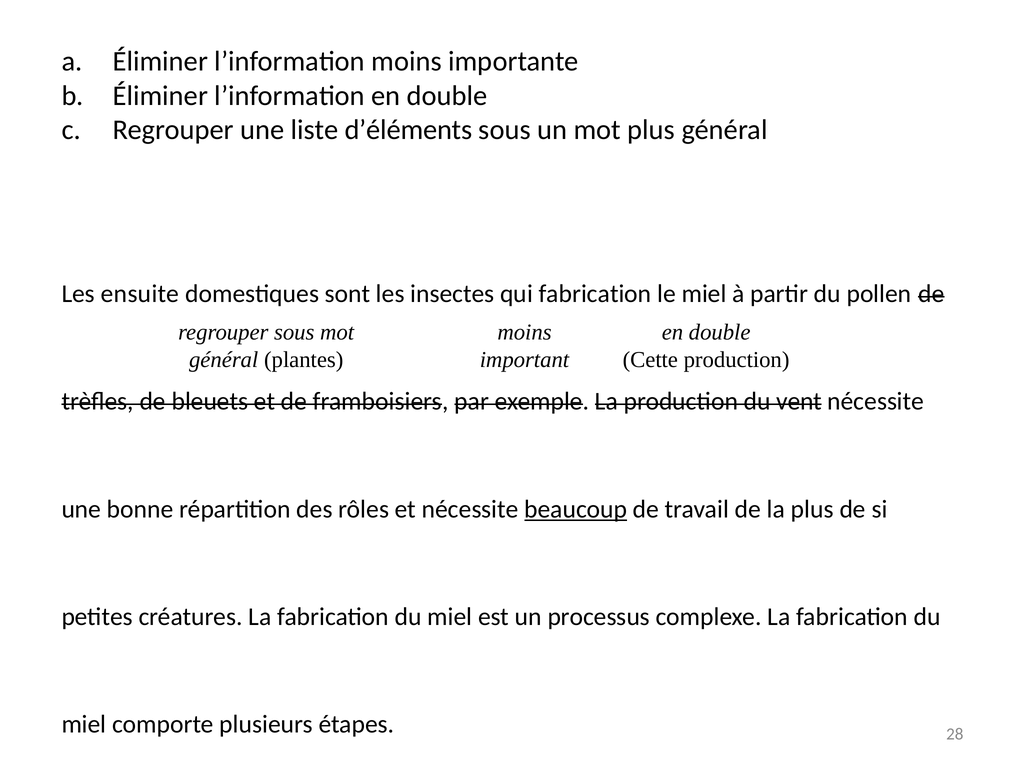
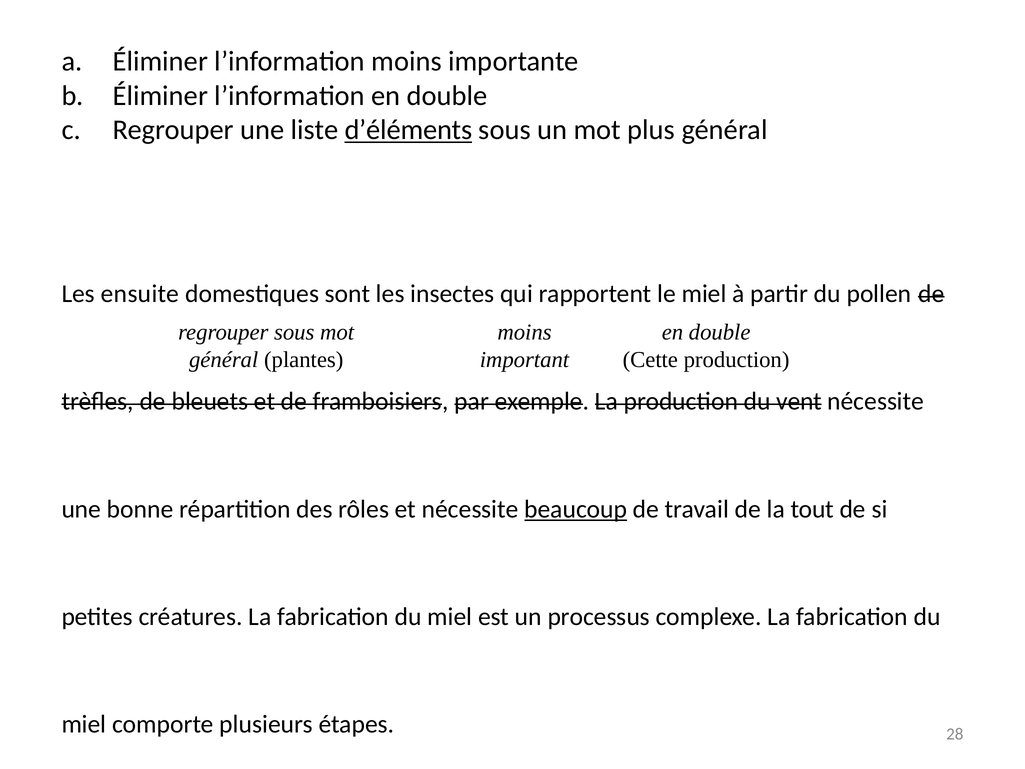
d’éléments underline: none -> present (408, 130)
qui fabrication: fabrication -> rapportent (595, 294)
la plus: plus -> tout (812, 509)
